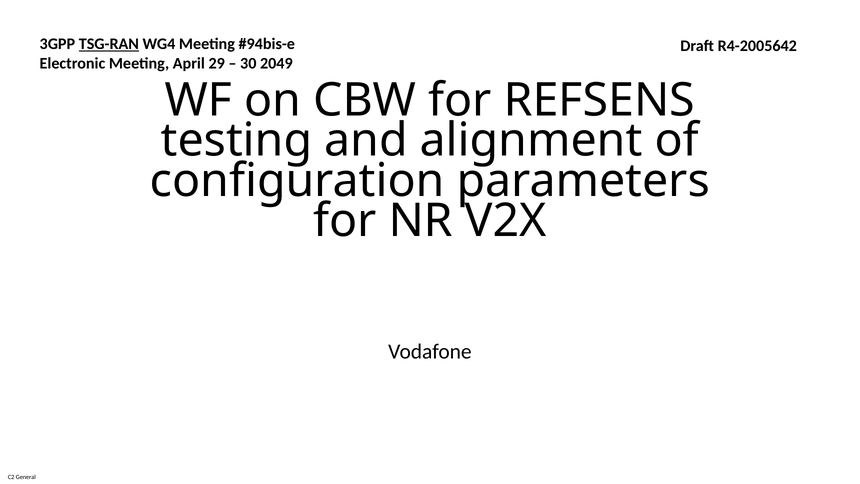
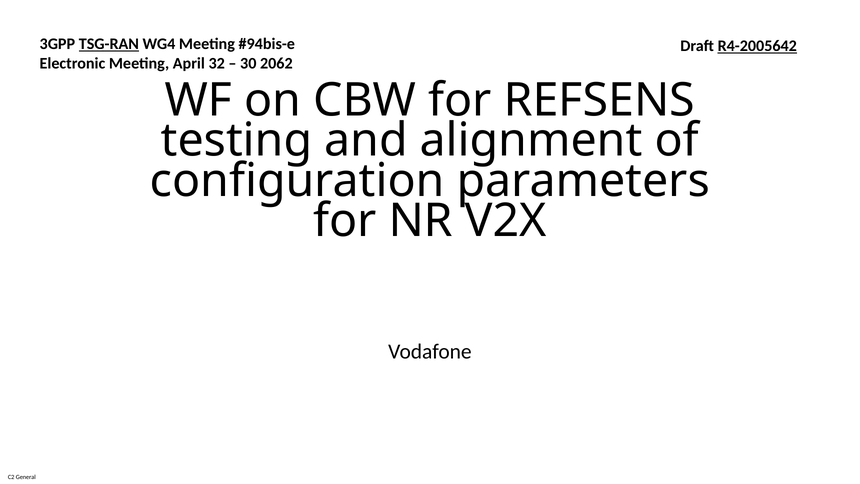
R4-2005642 underline: none -> present (757, 46)
29: 29 -> 32 (217, 63)
2049: 2049 -> 2062 (276, 63)
